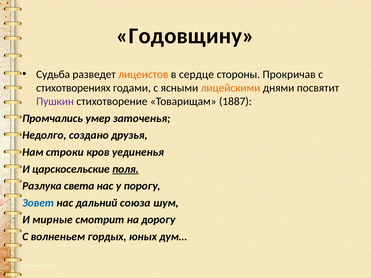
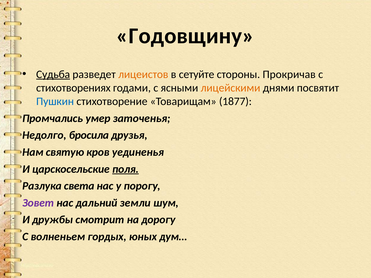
Судьба underline: none -> present (53, 74)
сердце: сердце -> сетуйте (197, 74)
Пушкин colour: purple -> blue (55, 102)
1887: 1887 -> 1877 (235, 102)
создано: создано -> бросила (89, 135)
строки: строки -> святую (65, 152)
Зовет colour: blue -> purple (38, 203)
союза: союза -> земли (135, 203)
мирные: мирные -> дружбы (53, 220)
